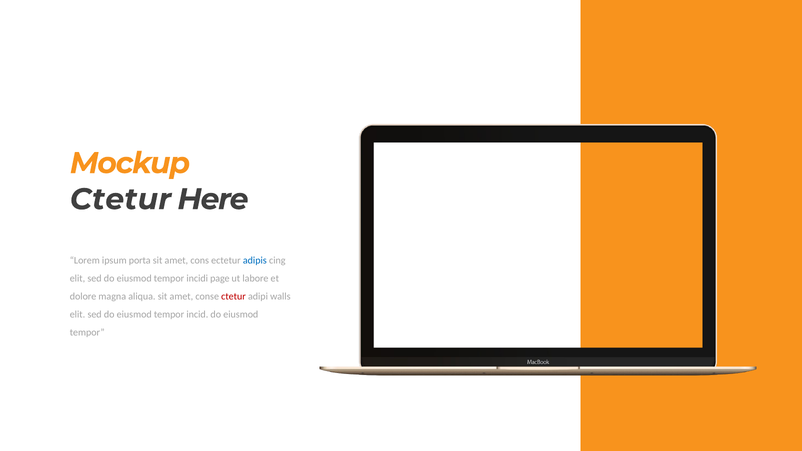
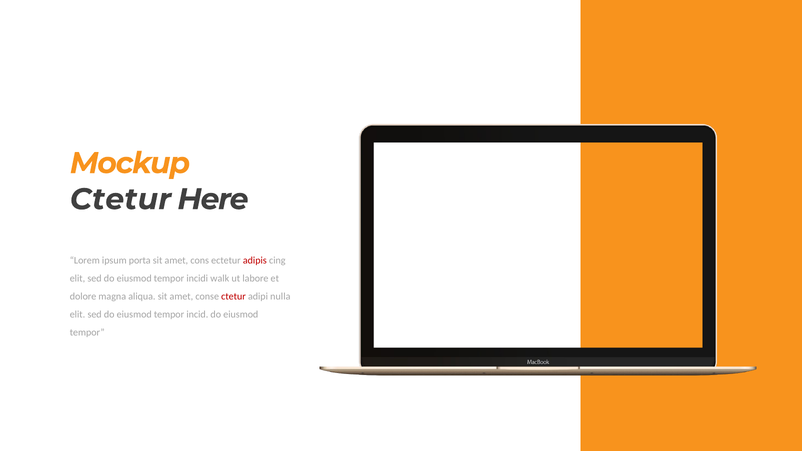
adipis colour: blue -> red (255, 260)
page: page -> walk (220, 278)
walls: walls -> nulla (280, 296)
